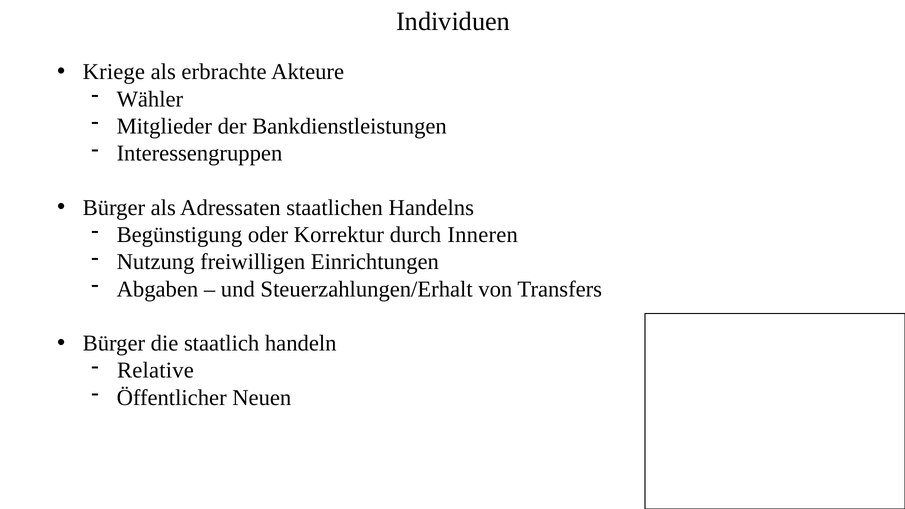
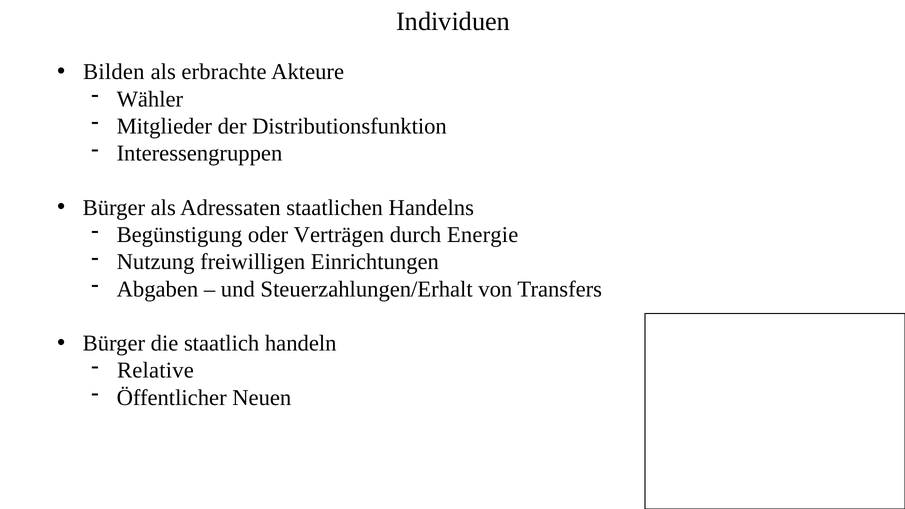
Kriege: Kriege -> Bilden (114, 72)
Bankdienstleistungen: Bankdienstleistungen -> Distributionsfunktion (349, 126)
Korrektur: Korrektur -> Verträgen (339, 235)
Inneren: Inneren -> Energie (483, 235)
